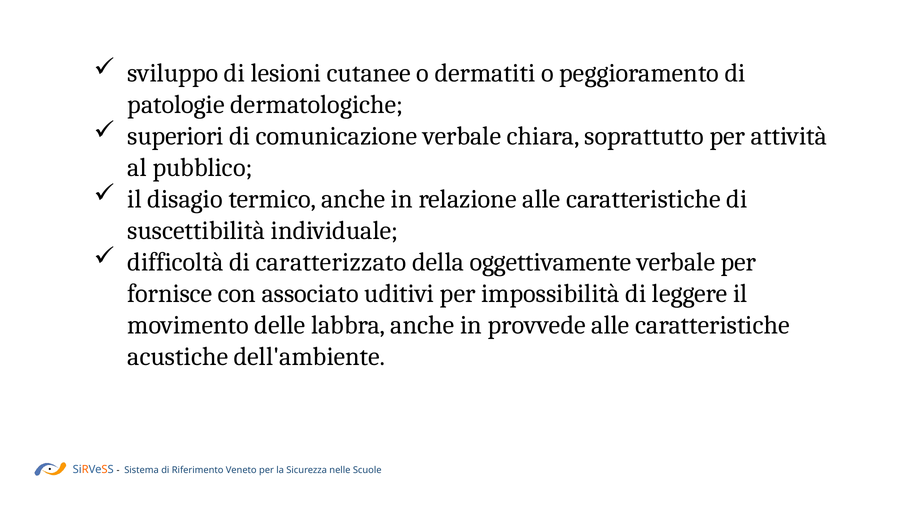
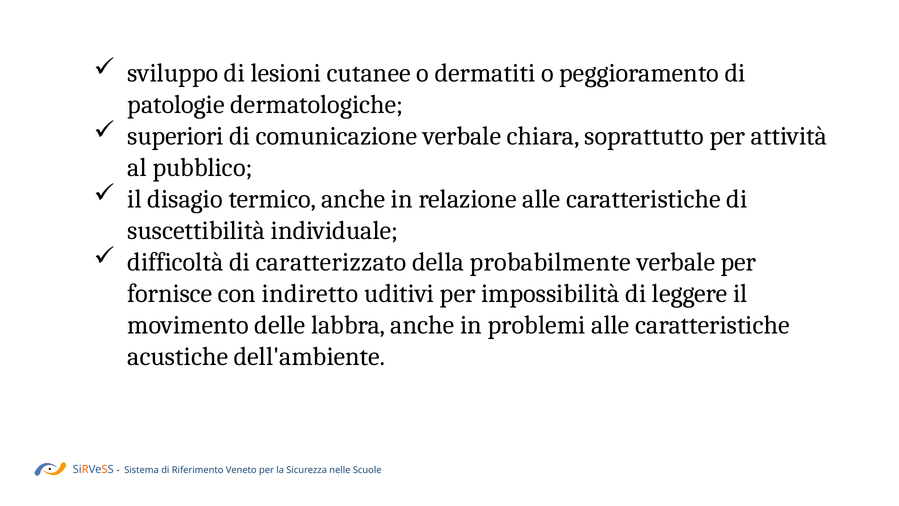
oggettivamente: oggettivamente -> probabilmente (550, 262)
associato: associato -> indiretto (310, 294)
provvede: provvede -> problemi (537, 325)
